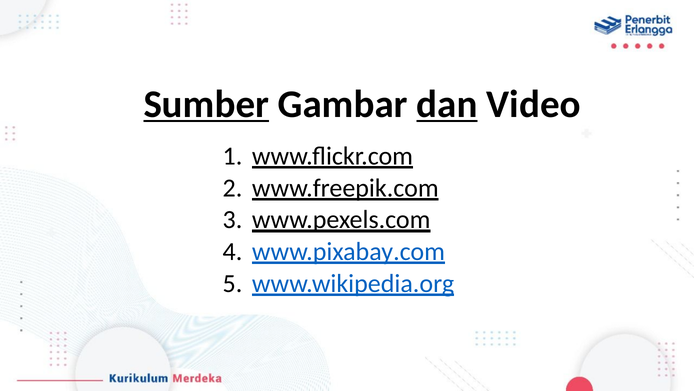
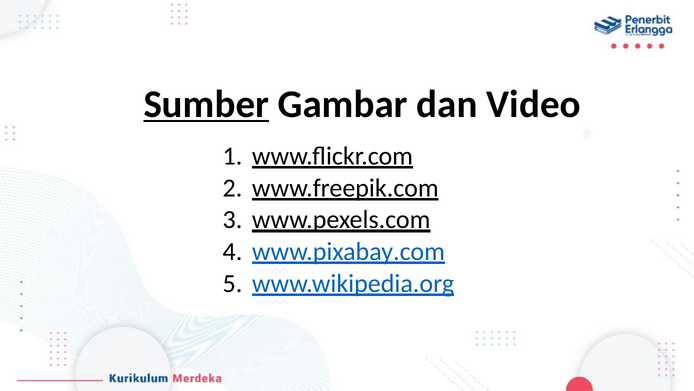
dan underline: present -> none (447, 104)
